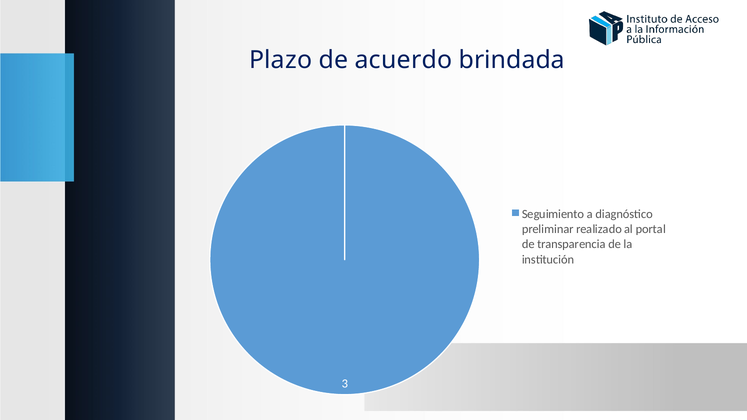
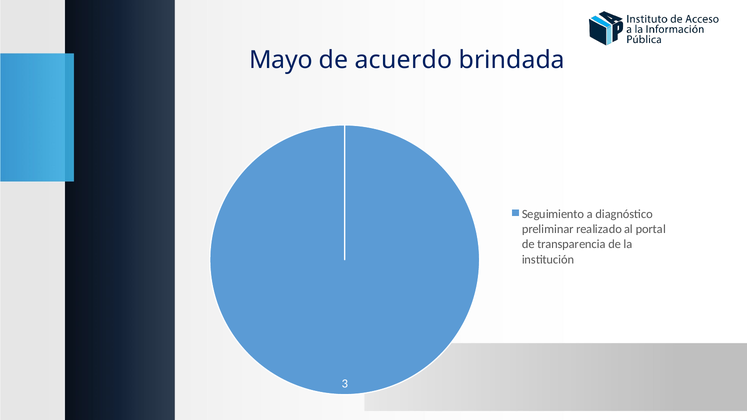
Plazo: Plazo -> Mayo (281, 60)
